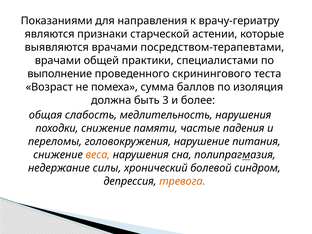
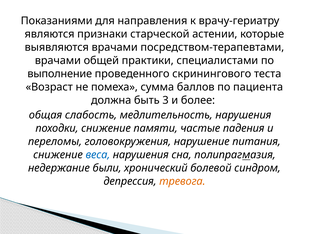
изоляция: изоляция -> пациента (258, 87)
веса colour: orange -> blue (98, 155)
силы: силы -> были (107, 168)
